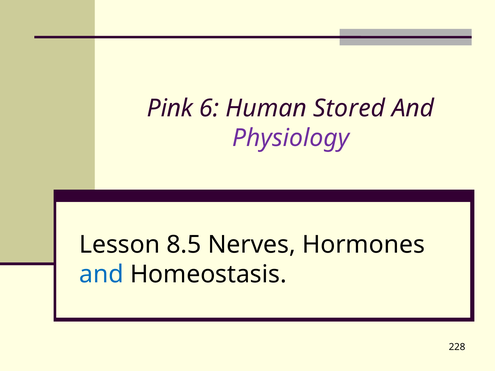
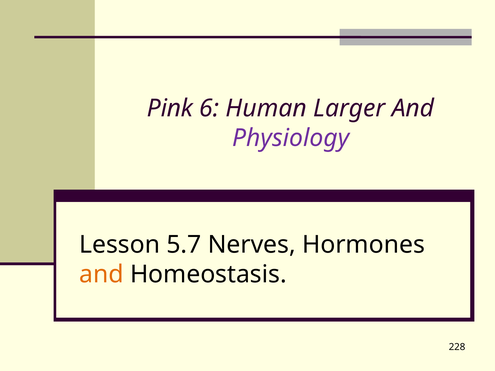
Stored: Stored -> Larger (349, 109)
8.5: 8.5 -> 5.7 (184, 245)
and colour: blue -> orange (101, 274)
